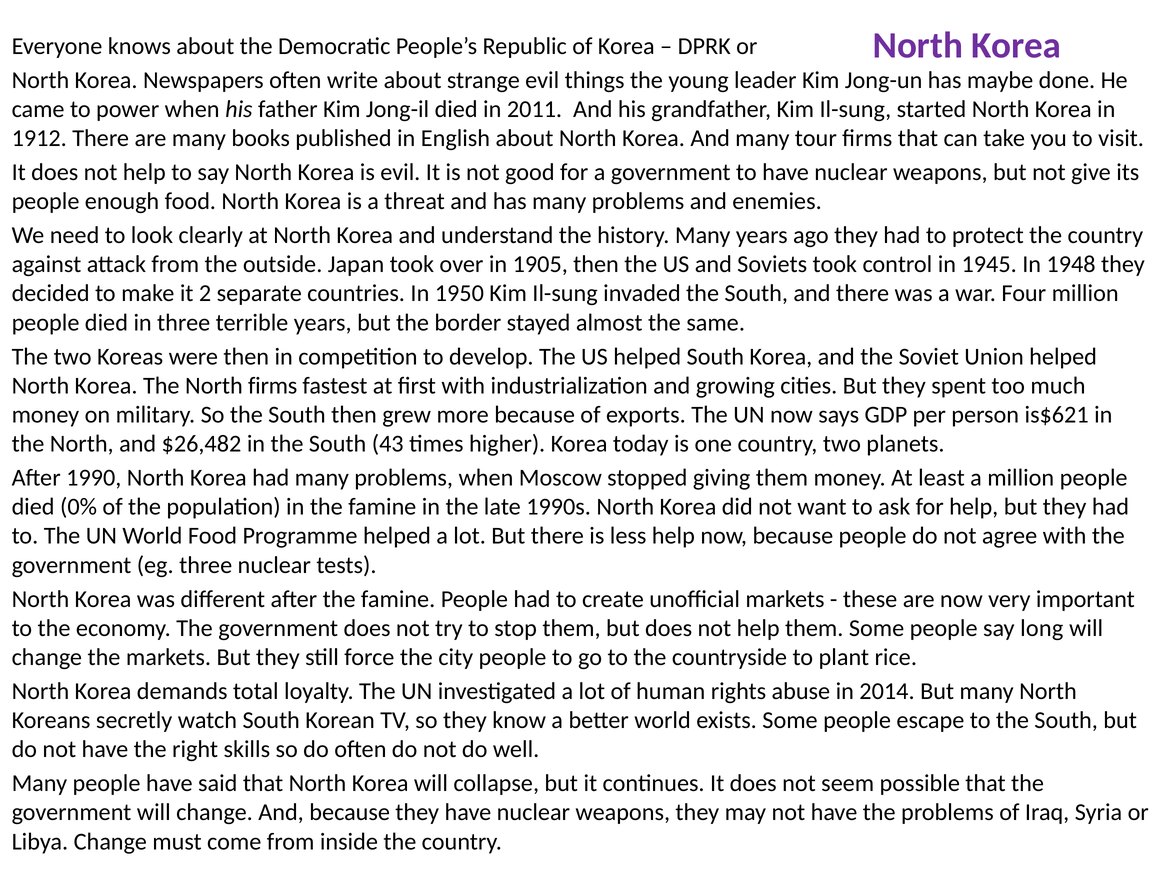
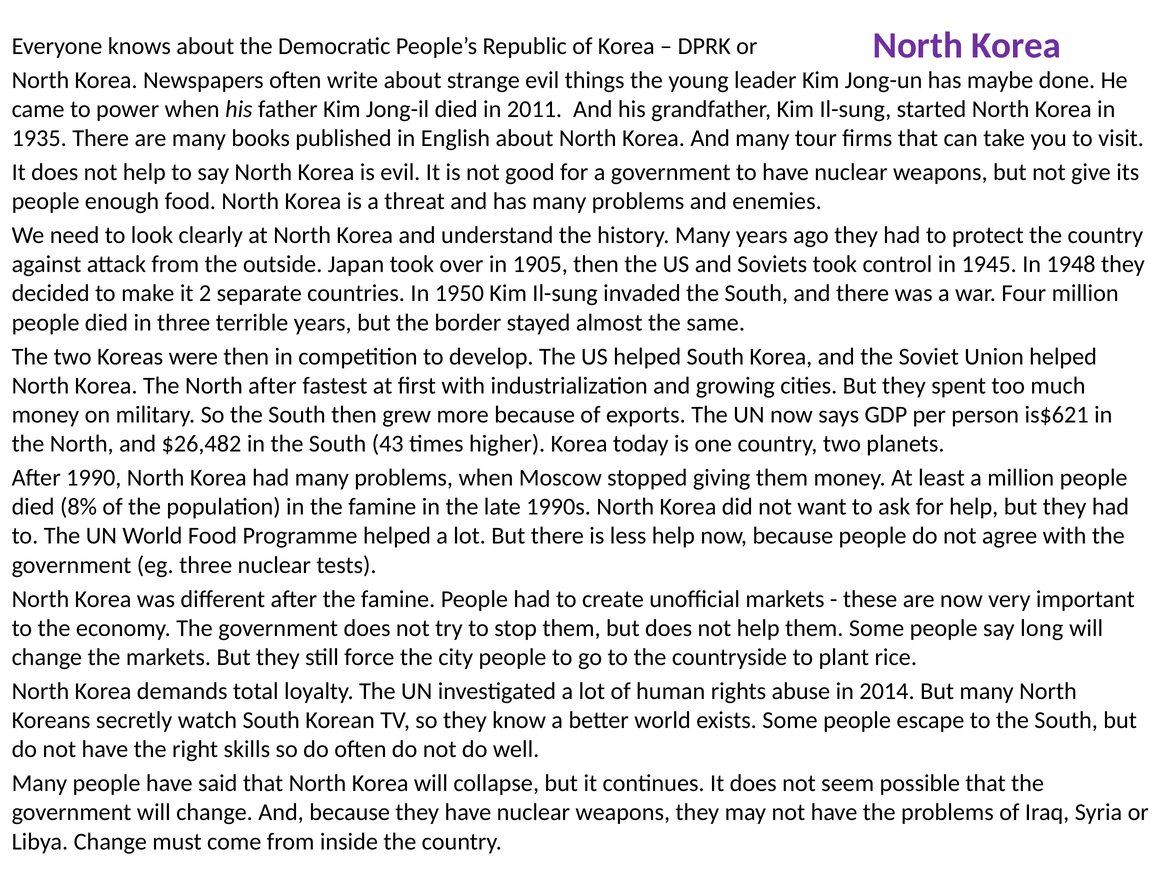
1912: 1912 -> 1935 (39, 138)
North firms: firms -> after (272, 386)
0%: 0% -> 8% (79, 507)
